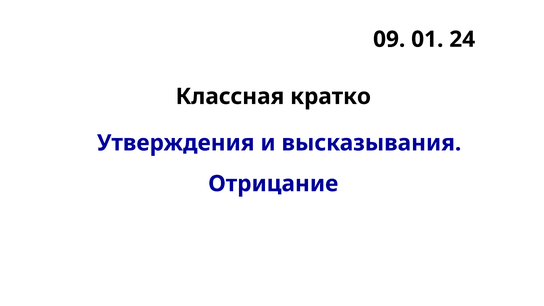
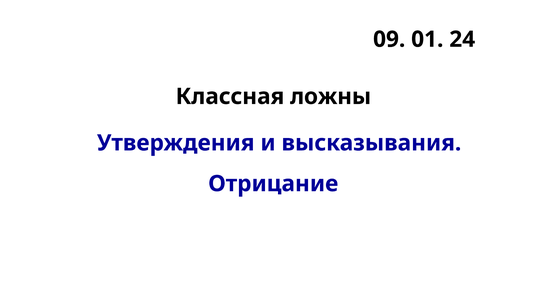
кратко: кратко -> ложны (331, 97)
